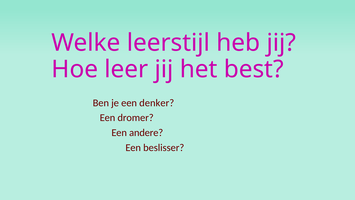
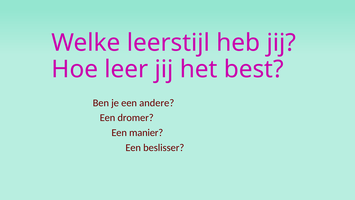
denker: denker -> andere (157, 103)
andere: andere -> manier (146, 132)
